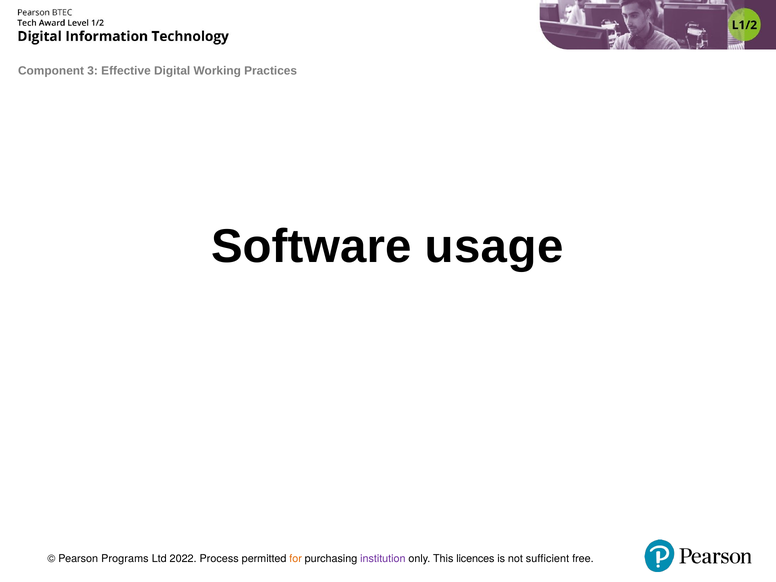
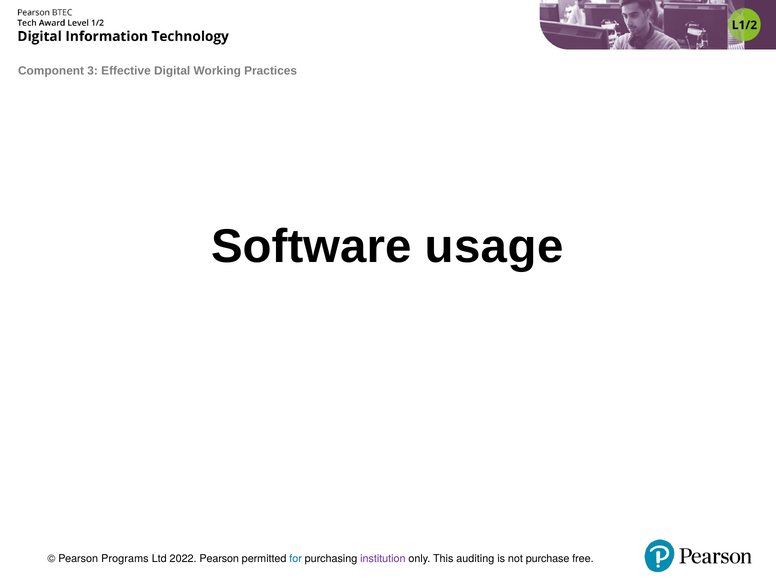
2022 Process: Process -> Pearson (219, 559)
for colour: orange -> blue (296, 559)
licences: licences -> auditing (475, 559)
sufficient: sufficient -> purchase (548, 559)
